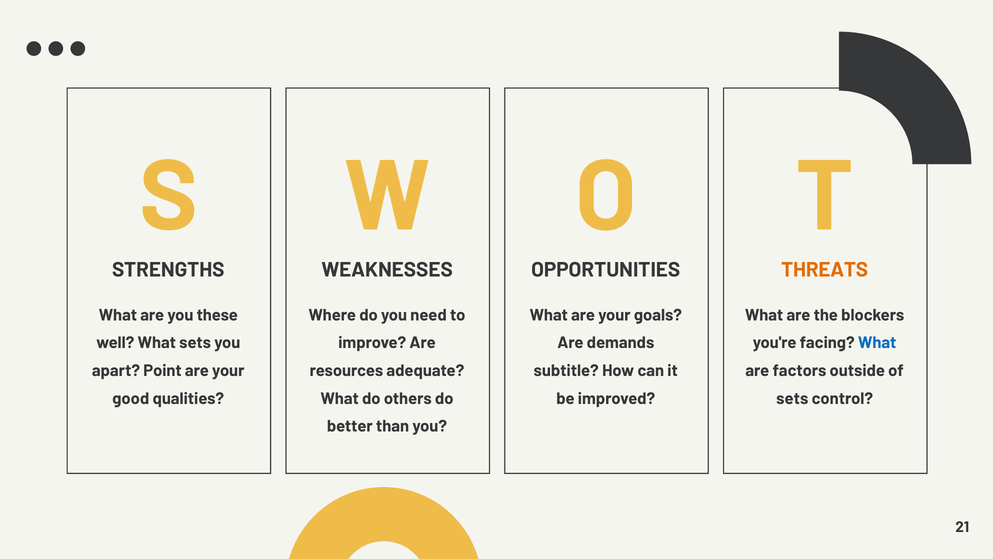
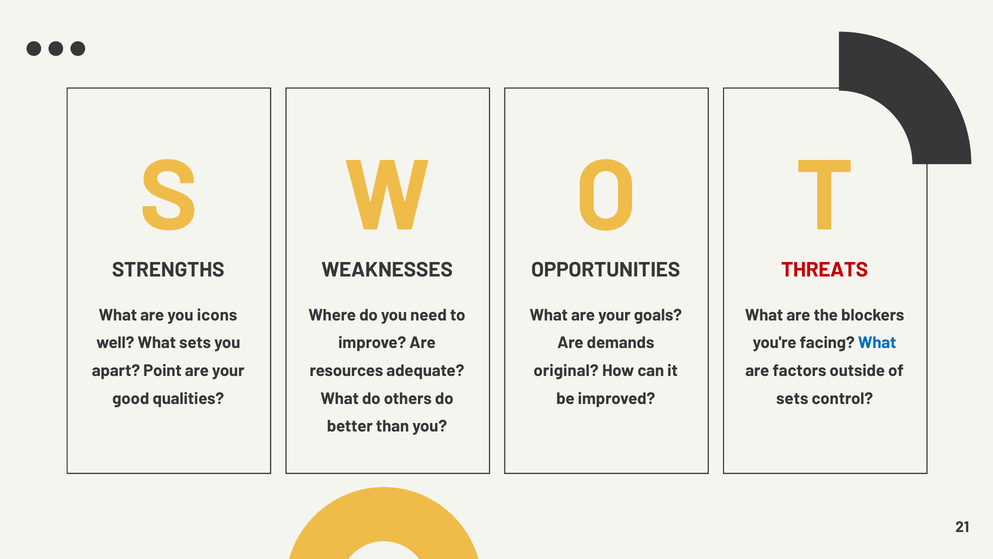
THREATS colour: orange -> red (825, 270)
these: these -> icons (217, 315)
subtitle: subtitle -> original (566, 370)
